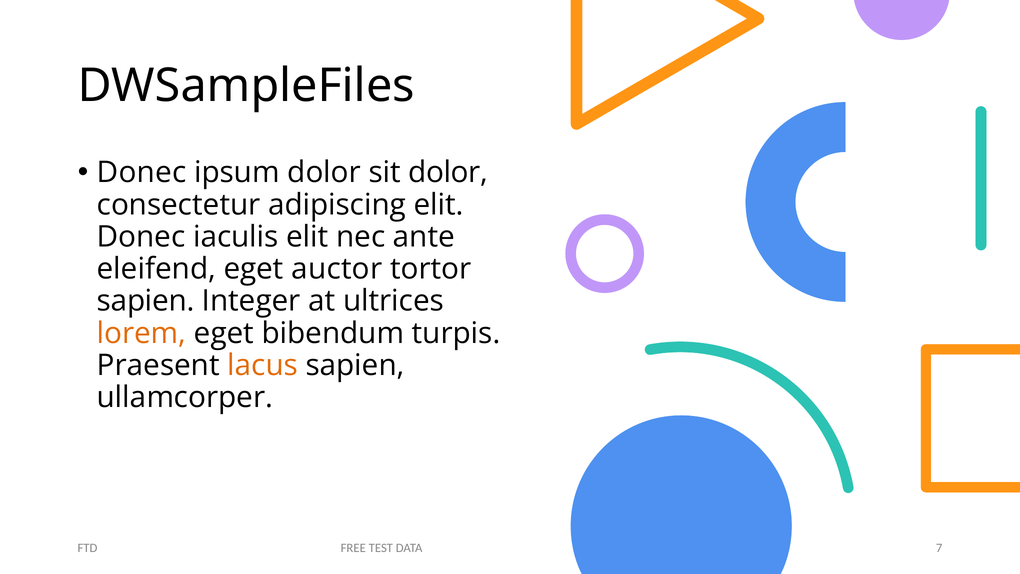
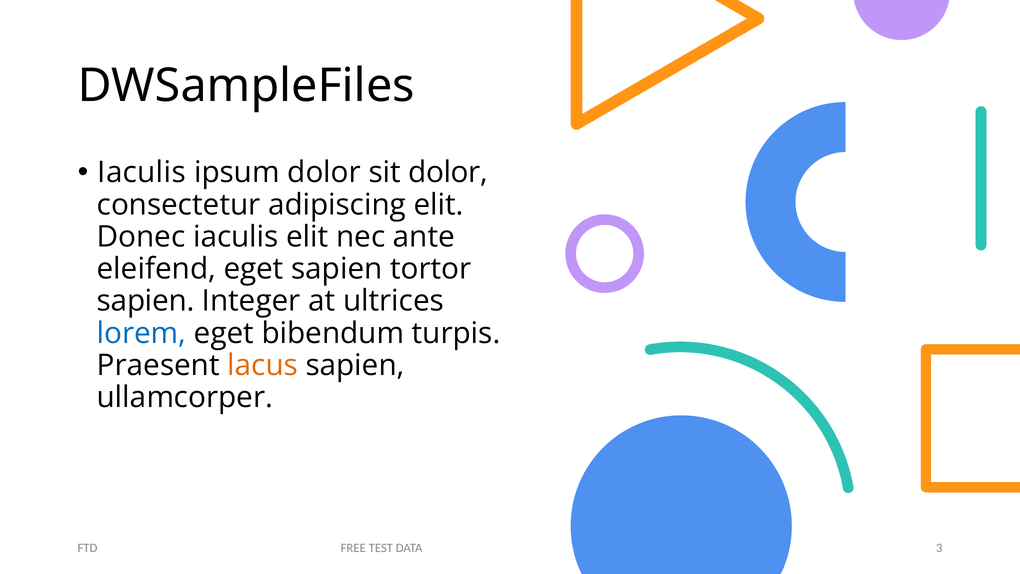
Donec: Donec -> Iaculis (142, 172)
eget auctor: auctor -> sapien (337, 269)
lorem colour: orange -> blue (142, 333)
7: 7 -> 3 (939, 548)
